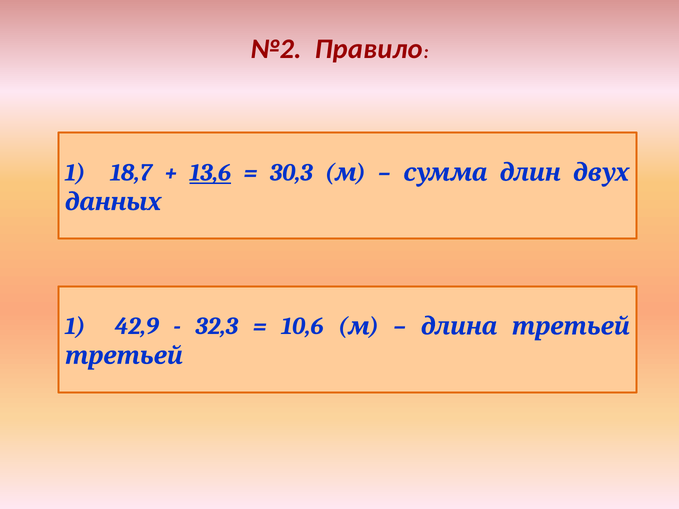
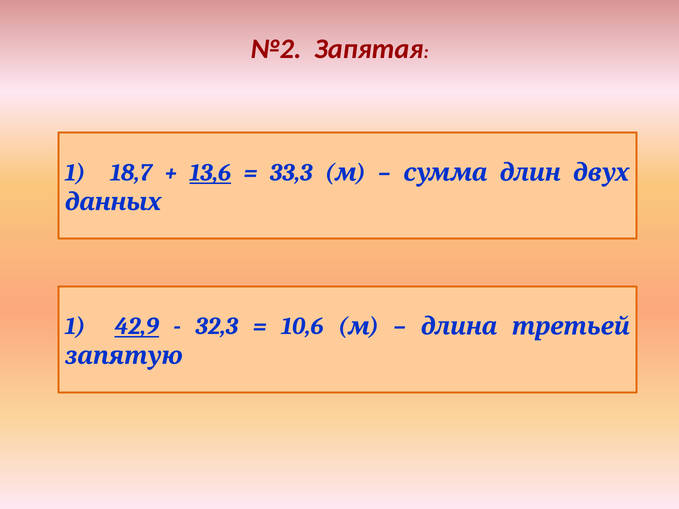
Правило: Правило -> Запятая (369, 49)
30,3: 30,3 -> 33,3 (291, 173)
42,9 underline: none -> present (137, 327)
третьей: третьей -> запятую (124, 356)
